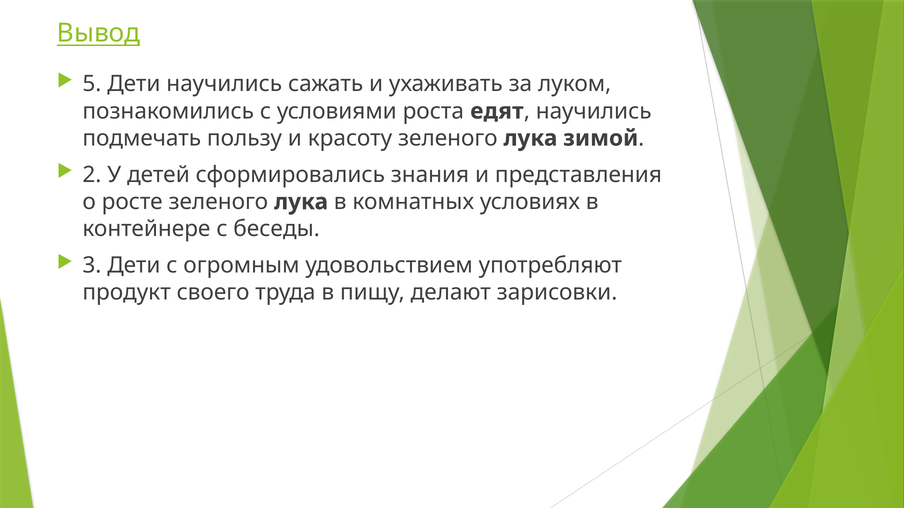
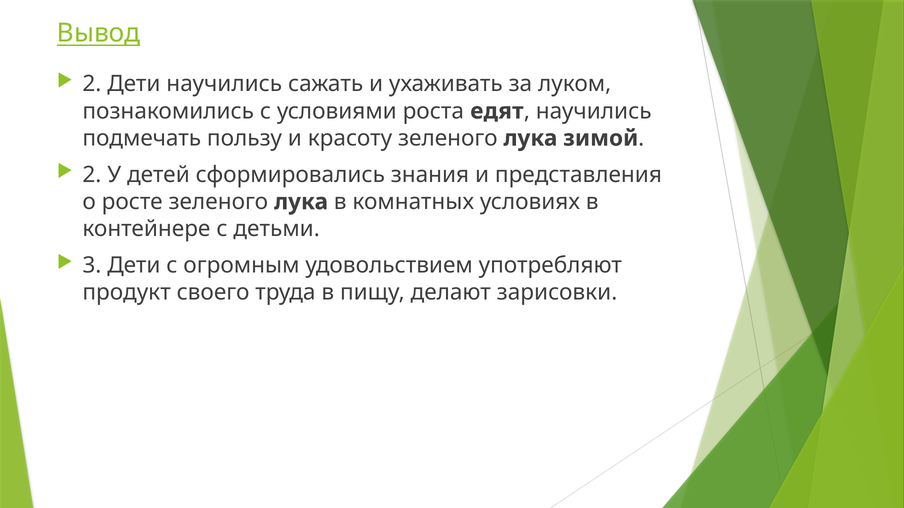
5: 5 -> 2 (92, 84)
беседы: беседы -> детьми (277, 229)
